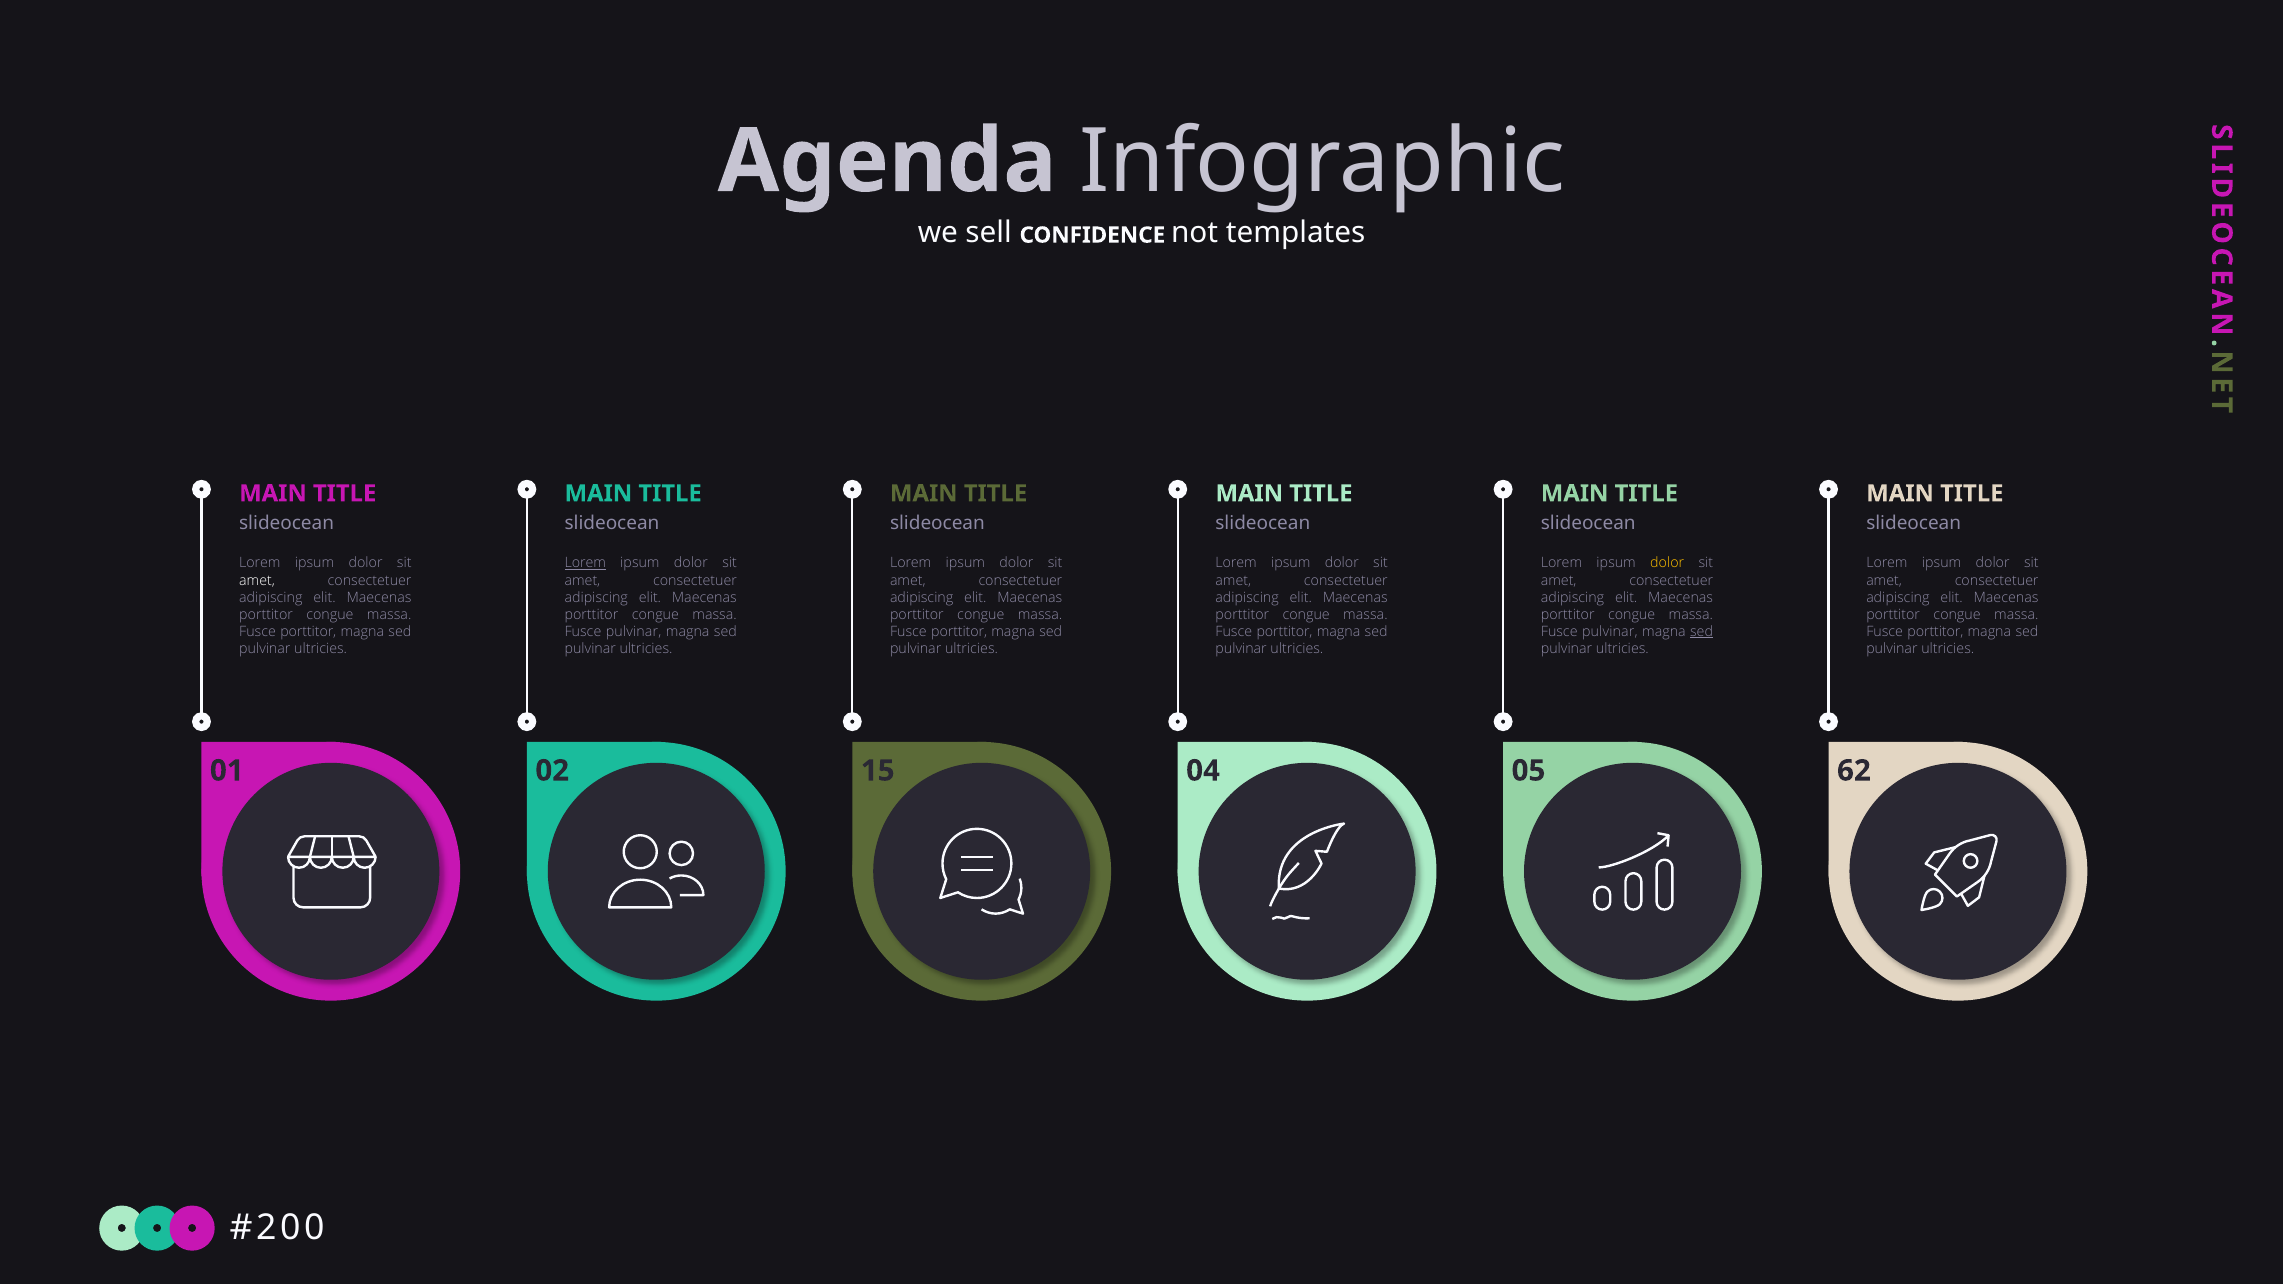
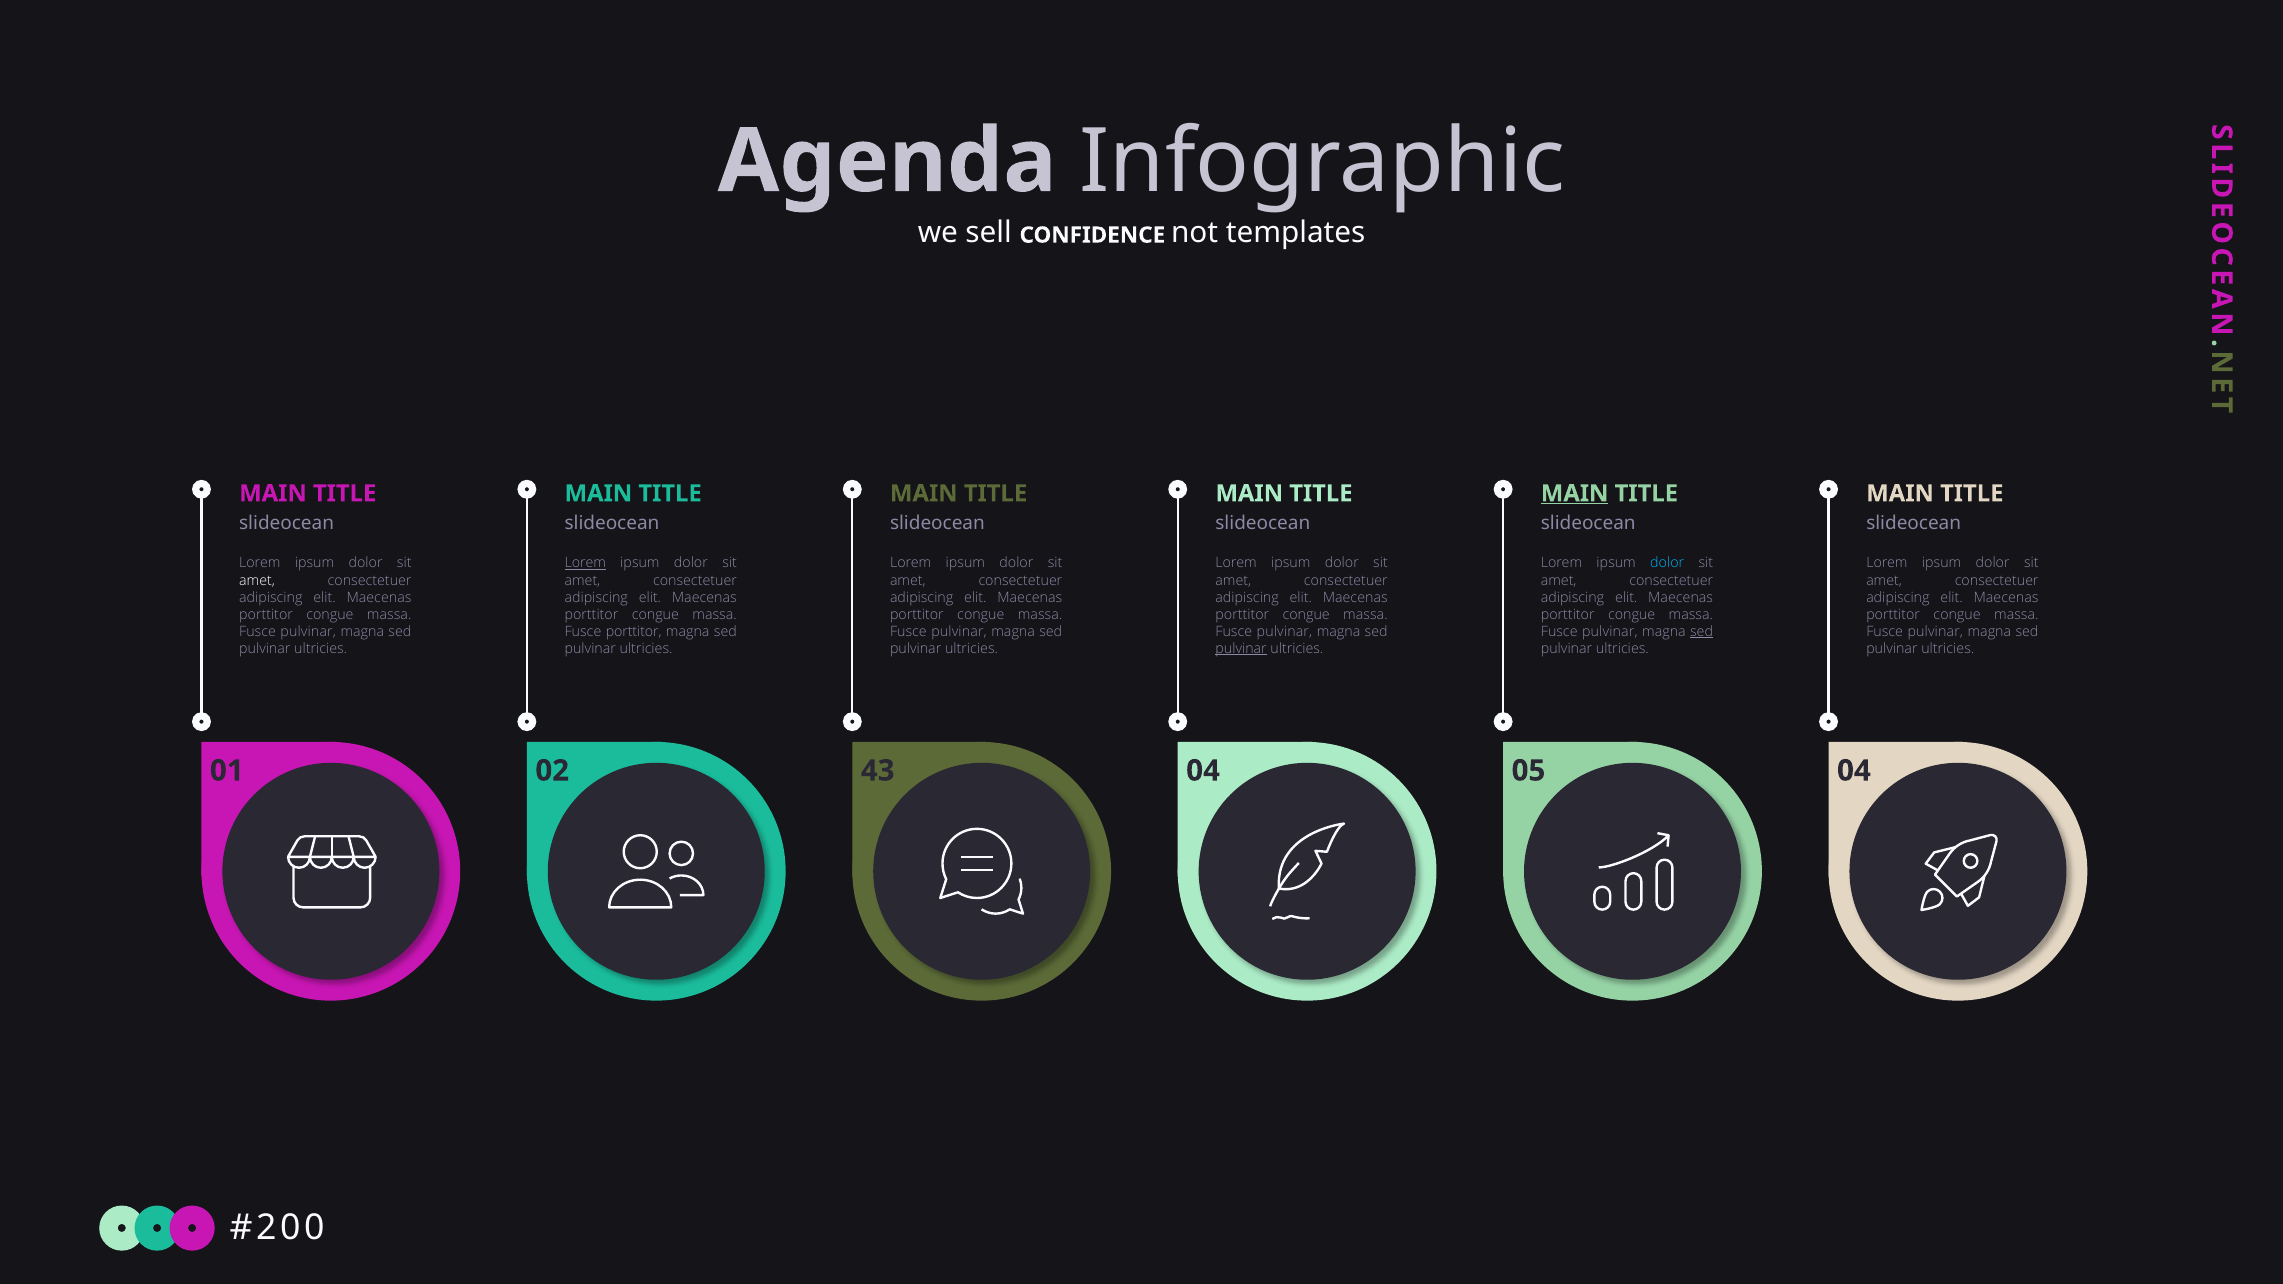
MAIN underline: none -> present (1575, 493)
dolor colour: yellow -> light blue (1667, 563)
porttitor: porttitor -> pulvinar (308, 632)
pulvinar: pulvinar -> porttitor (634, 632)
porttitor: porttitor -> pulvinar (959, 632)
porttitor: porttitor -> pulvinar (1284, 632)
porttitor: porttitor -> pulvinar (1935, 632)
pulvinar underline: none -> present (1241, 649)
15: 15 -> 43 (878, 771)
05 62: 62 -> 04 (1854, 771)
